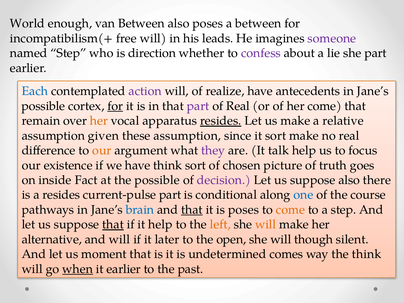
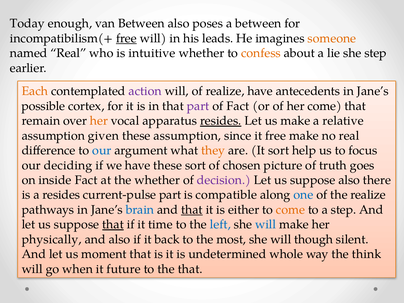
World: World -> Today (27, 24)
free underline: none -> present (126, 38)
someone colour: purple -> orange (332, 38)
named Step: Step -> Real (68, 53)
direction: direction -> intuitive (152, 53)
confess colour: purple -> orange (261, 53)
she part: part -> step (376, 53)
Each colour: blue -> orange (35, 91)
for underline: present -> none (115, 106)
of Real: Real -> Fact (238, 106)
it sort: sort -> free (276, 136)
our colour: orange -> blue (102, 150)
they colour: purple -> orange (213, 150)
It talk: talk -> sort (279, 150)
existence: existence -> deciding (68, 165)
have think: think -> these (168, 165)
the possible: possible -> whether (157, 180)
conditional: conditional -> compatible (226, 195)
the course: course -> realize (368, 195)
is poses: poses -> either (244, 210)
it help: help -> time (160, 225)
left colour: orange -> blue (220, 225)
will colour: orange -> blue (266, 225)
alternative: alternative -> physically (52, 239)
and will: will -> also (120, 239)
later: later -> back (167, 239)
open: open -> most (231, 239)
comes: comes -> whole (286, 254)
when underline: present -> none (78, 269)
it earlier: earlier -> future (124, 269)
the past: past -> that (190, 269)
